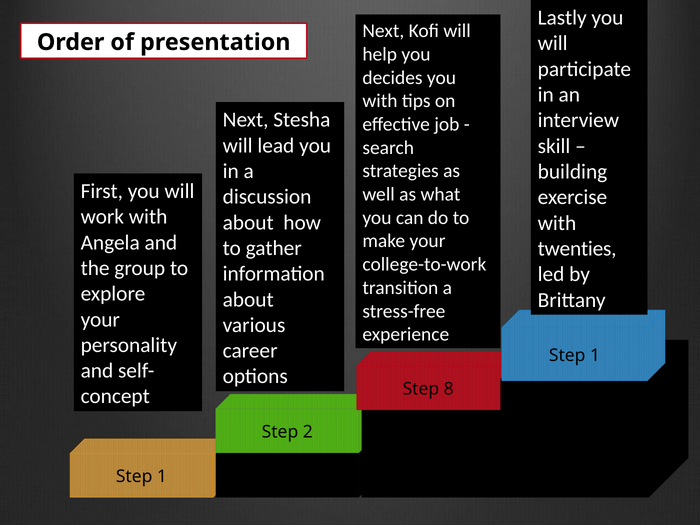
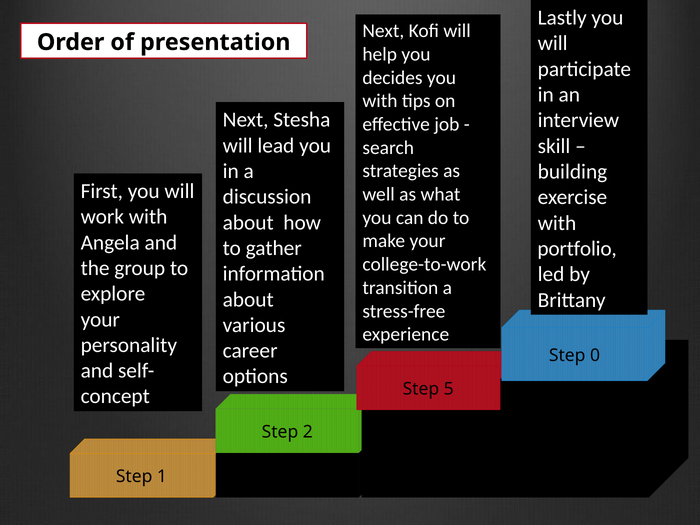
twenties: twenties -> portfolio (577, 249)
1: 1 -> 0 (595, 355)
8: 8 -> 5 (449, 389)
